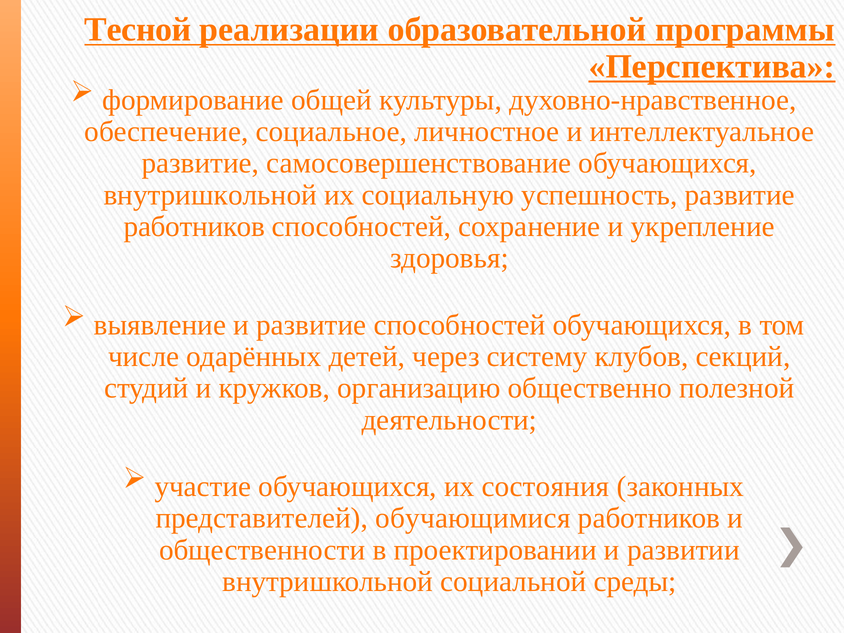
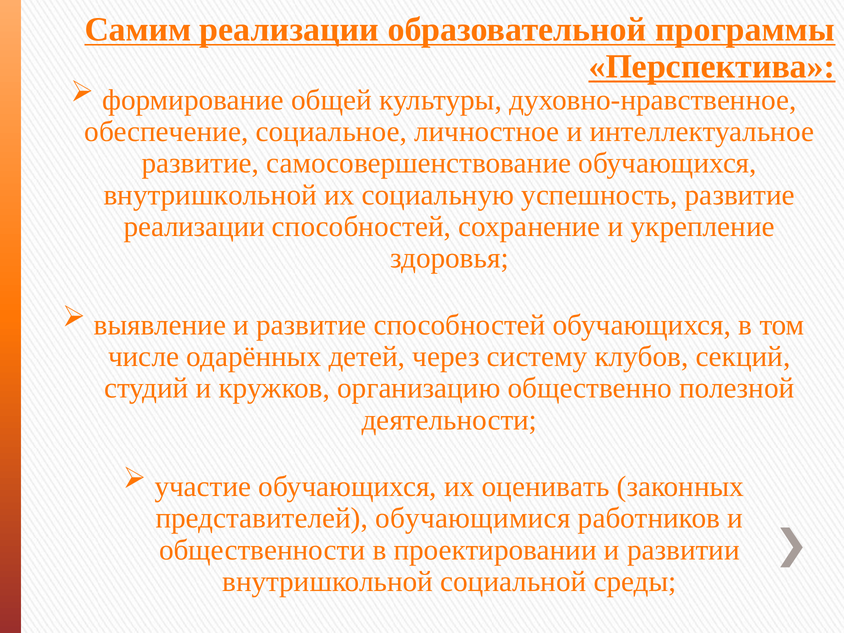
Тесной: Тесной -> Самим (138, 30)
работников: работников -> реализации (194, 227)
состояния: состояния -> оценивать (546, 487)
